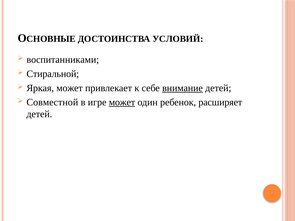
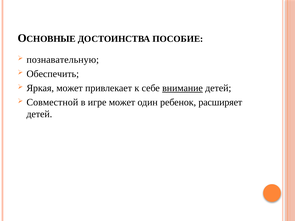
УСЛОВИЙ: УСЛОВИЙ -> ПОСОБИЕ (178, 39)
воспитанниками: воспитанниками -> познавательную (63, 60)
Стиральной: Стиральной -> Обеспечить (53, 74)
может underline: present -> none (122, 102)
